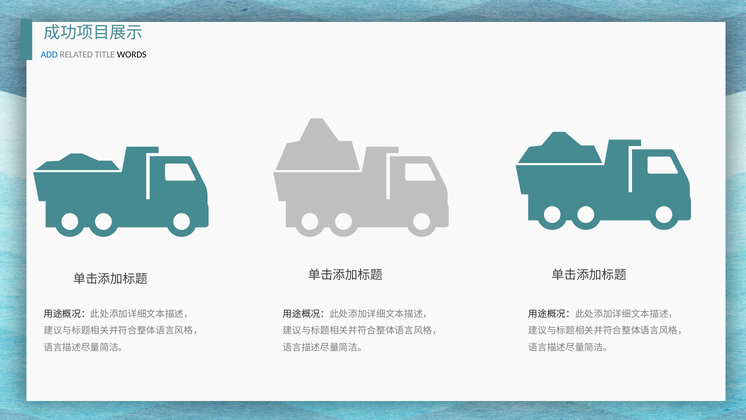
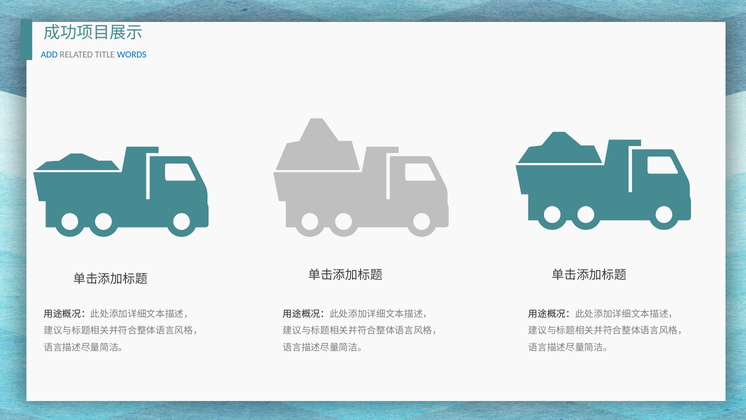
WORDS colour: black -> blue (132, 54)
